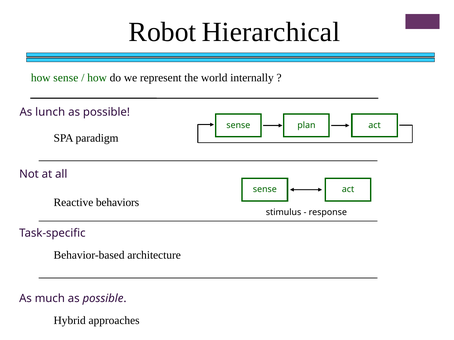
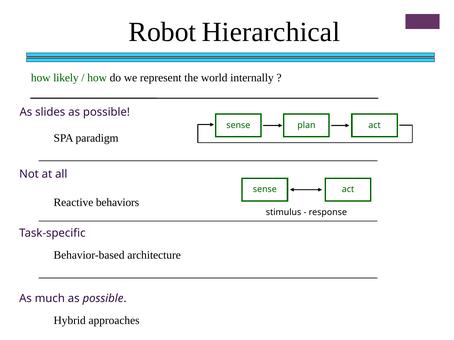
how sense: sense -> likely (66, 78)
lunch: lunch -> slides (50, 112)
